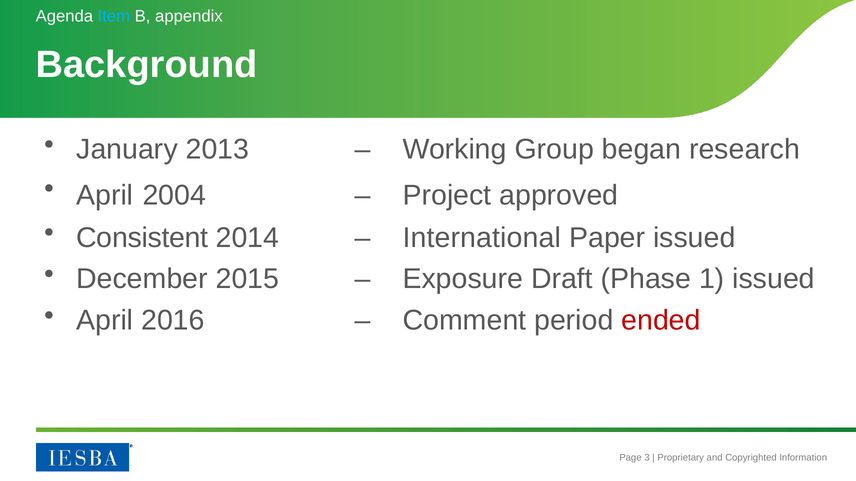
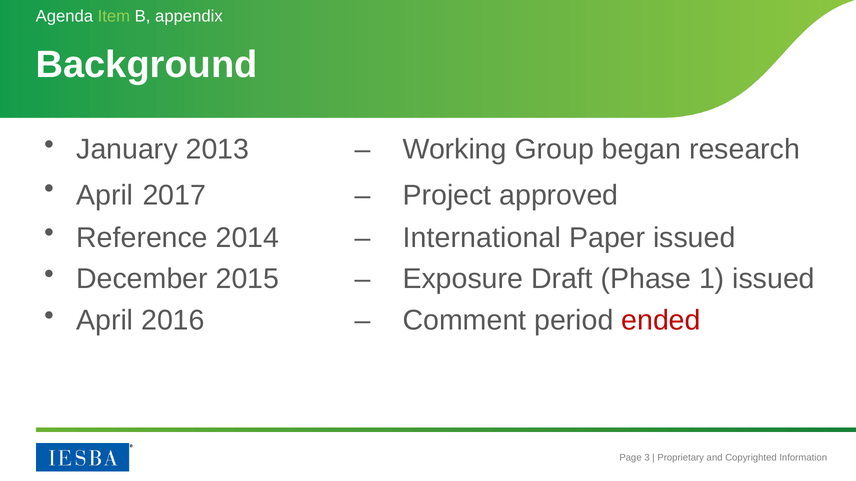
Item colour: light blue -> light green (114, 17)
2004: 2004 -> 2017 (174, 196)
Consistent: Consistent -> Reference (142, 238)
